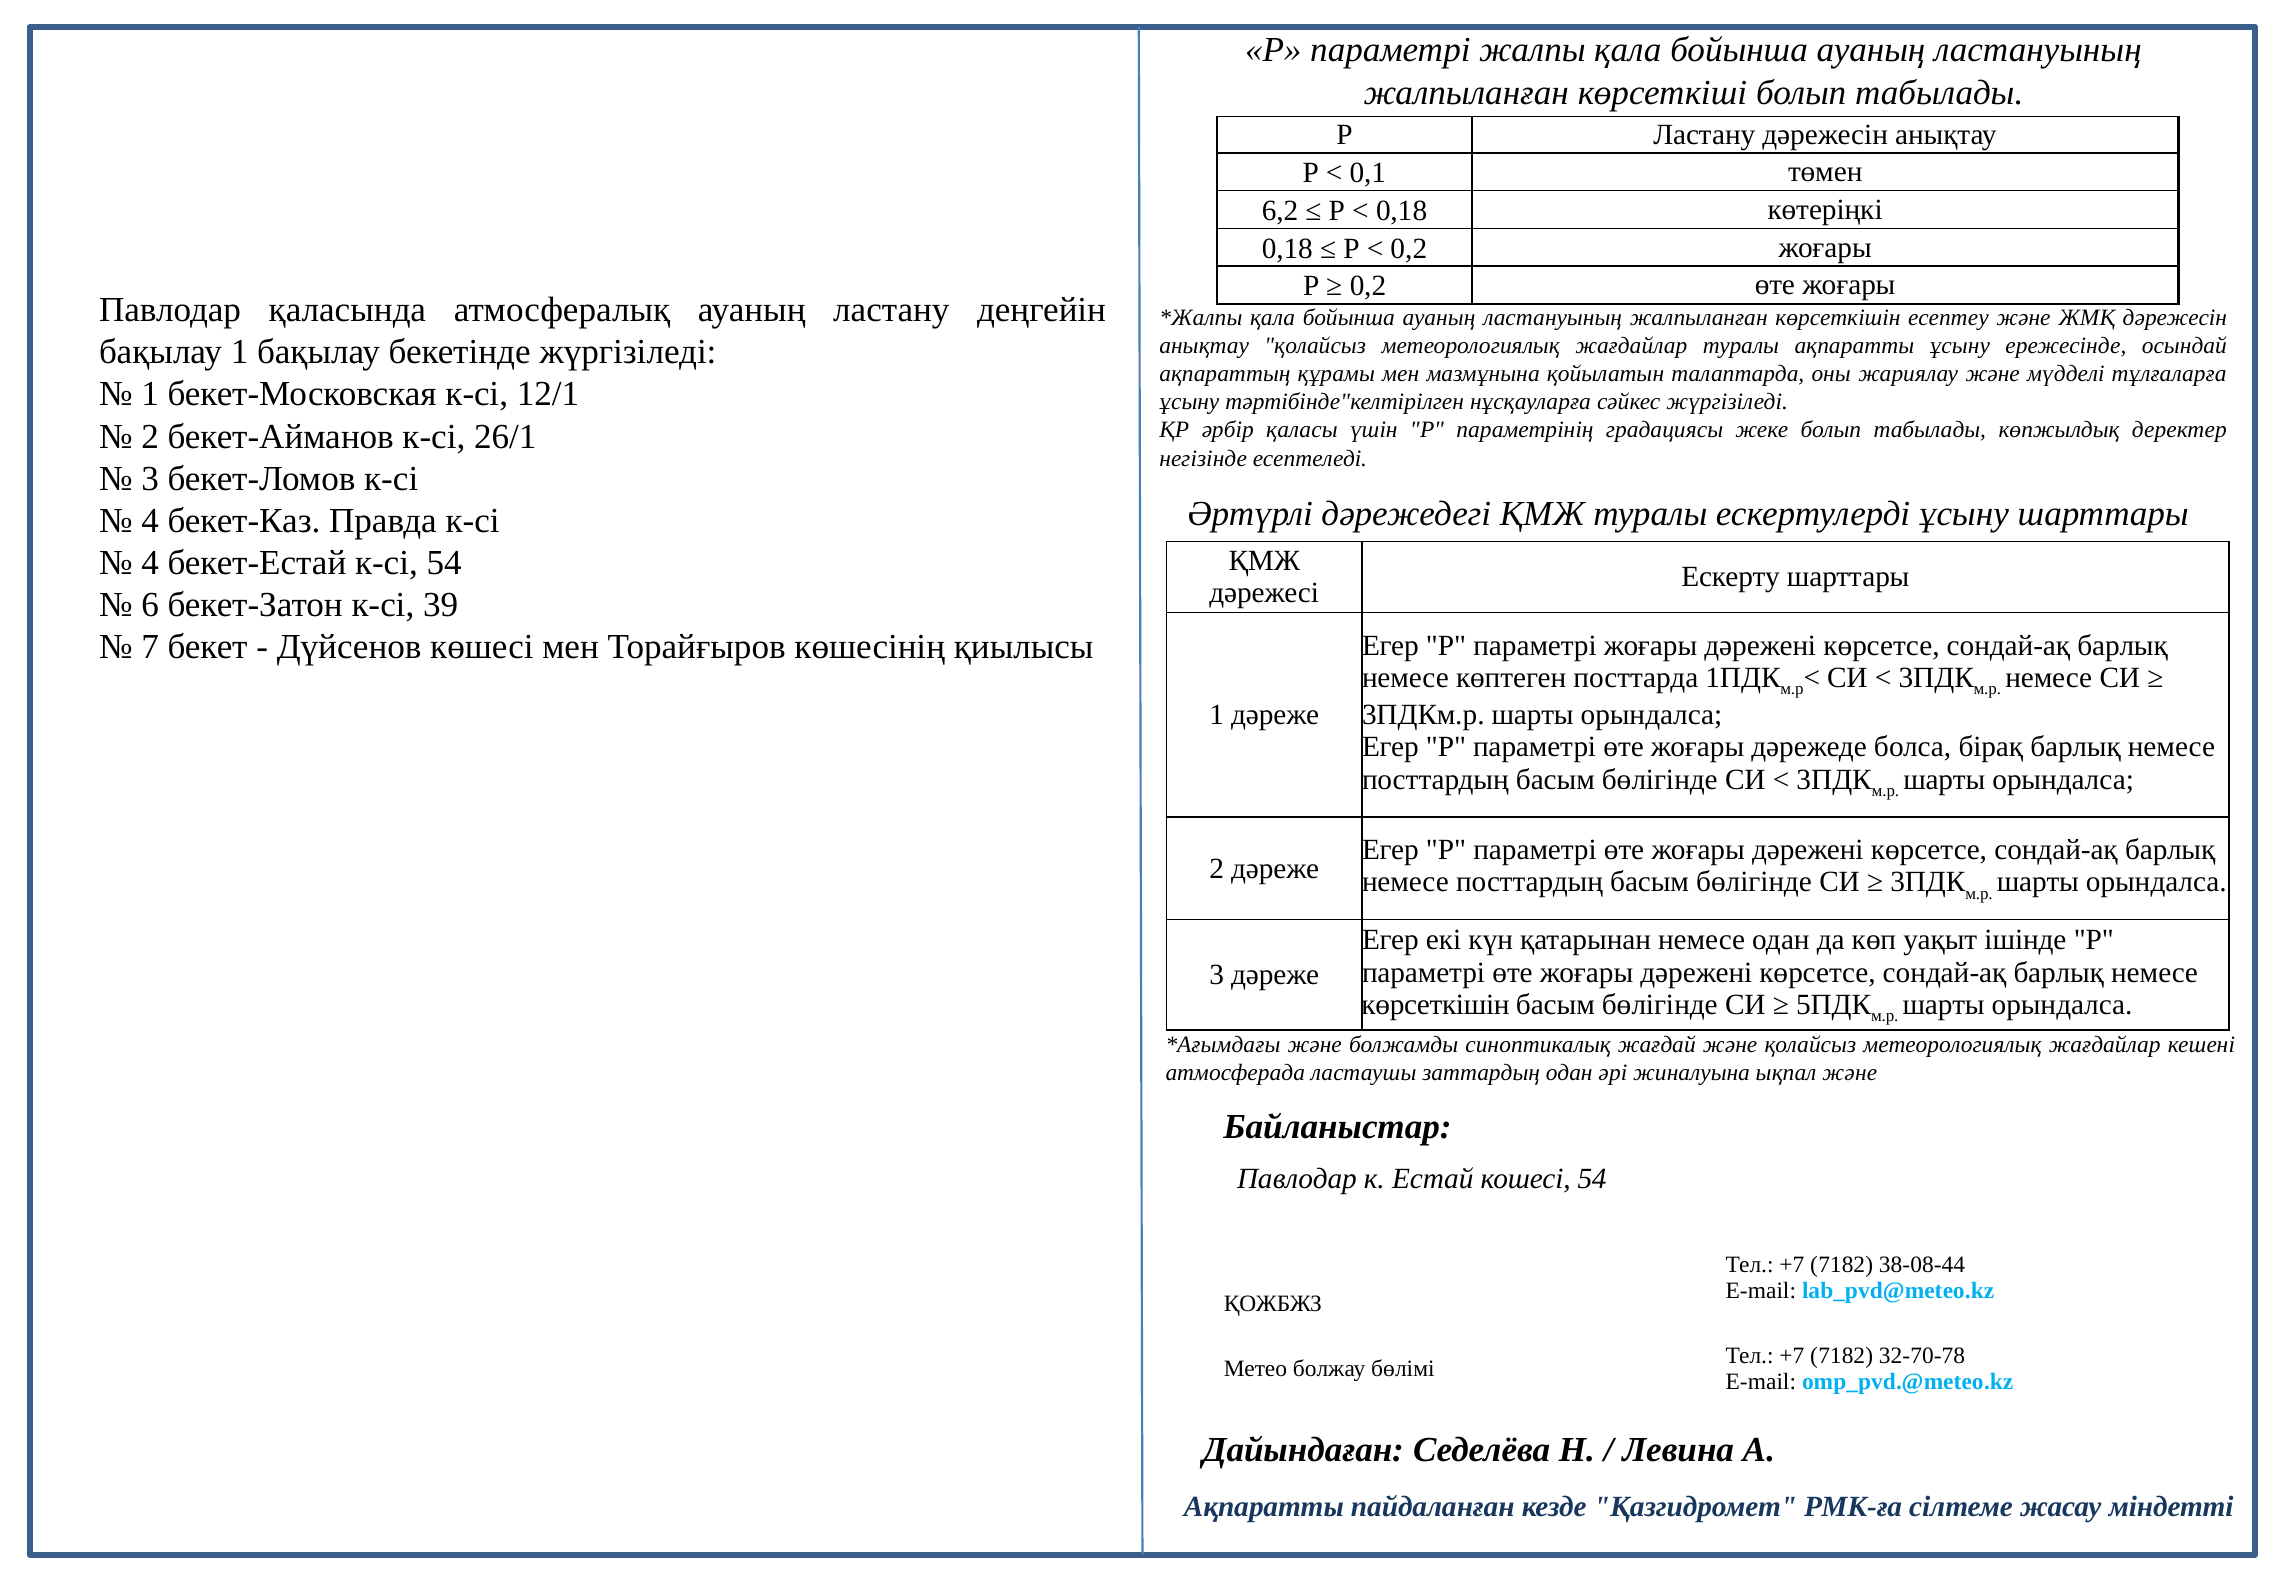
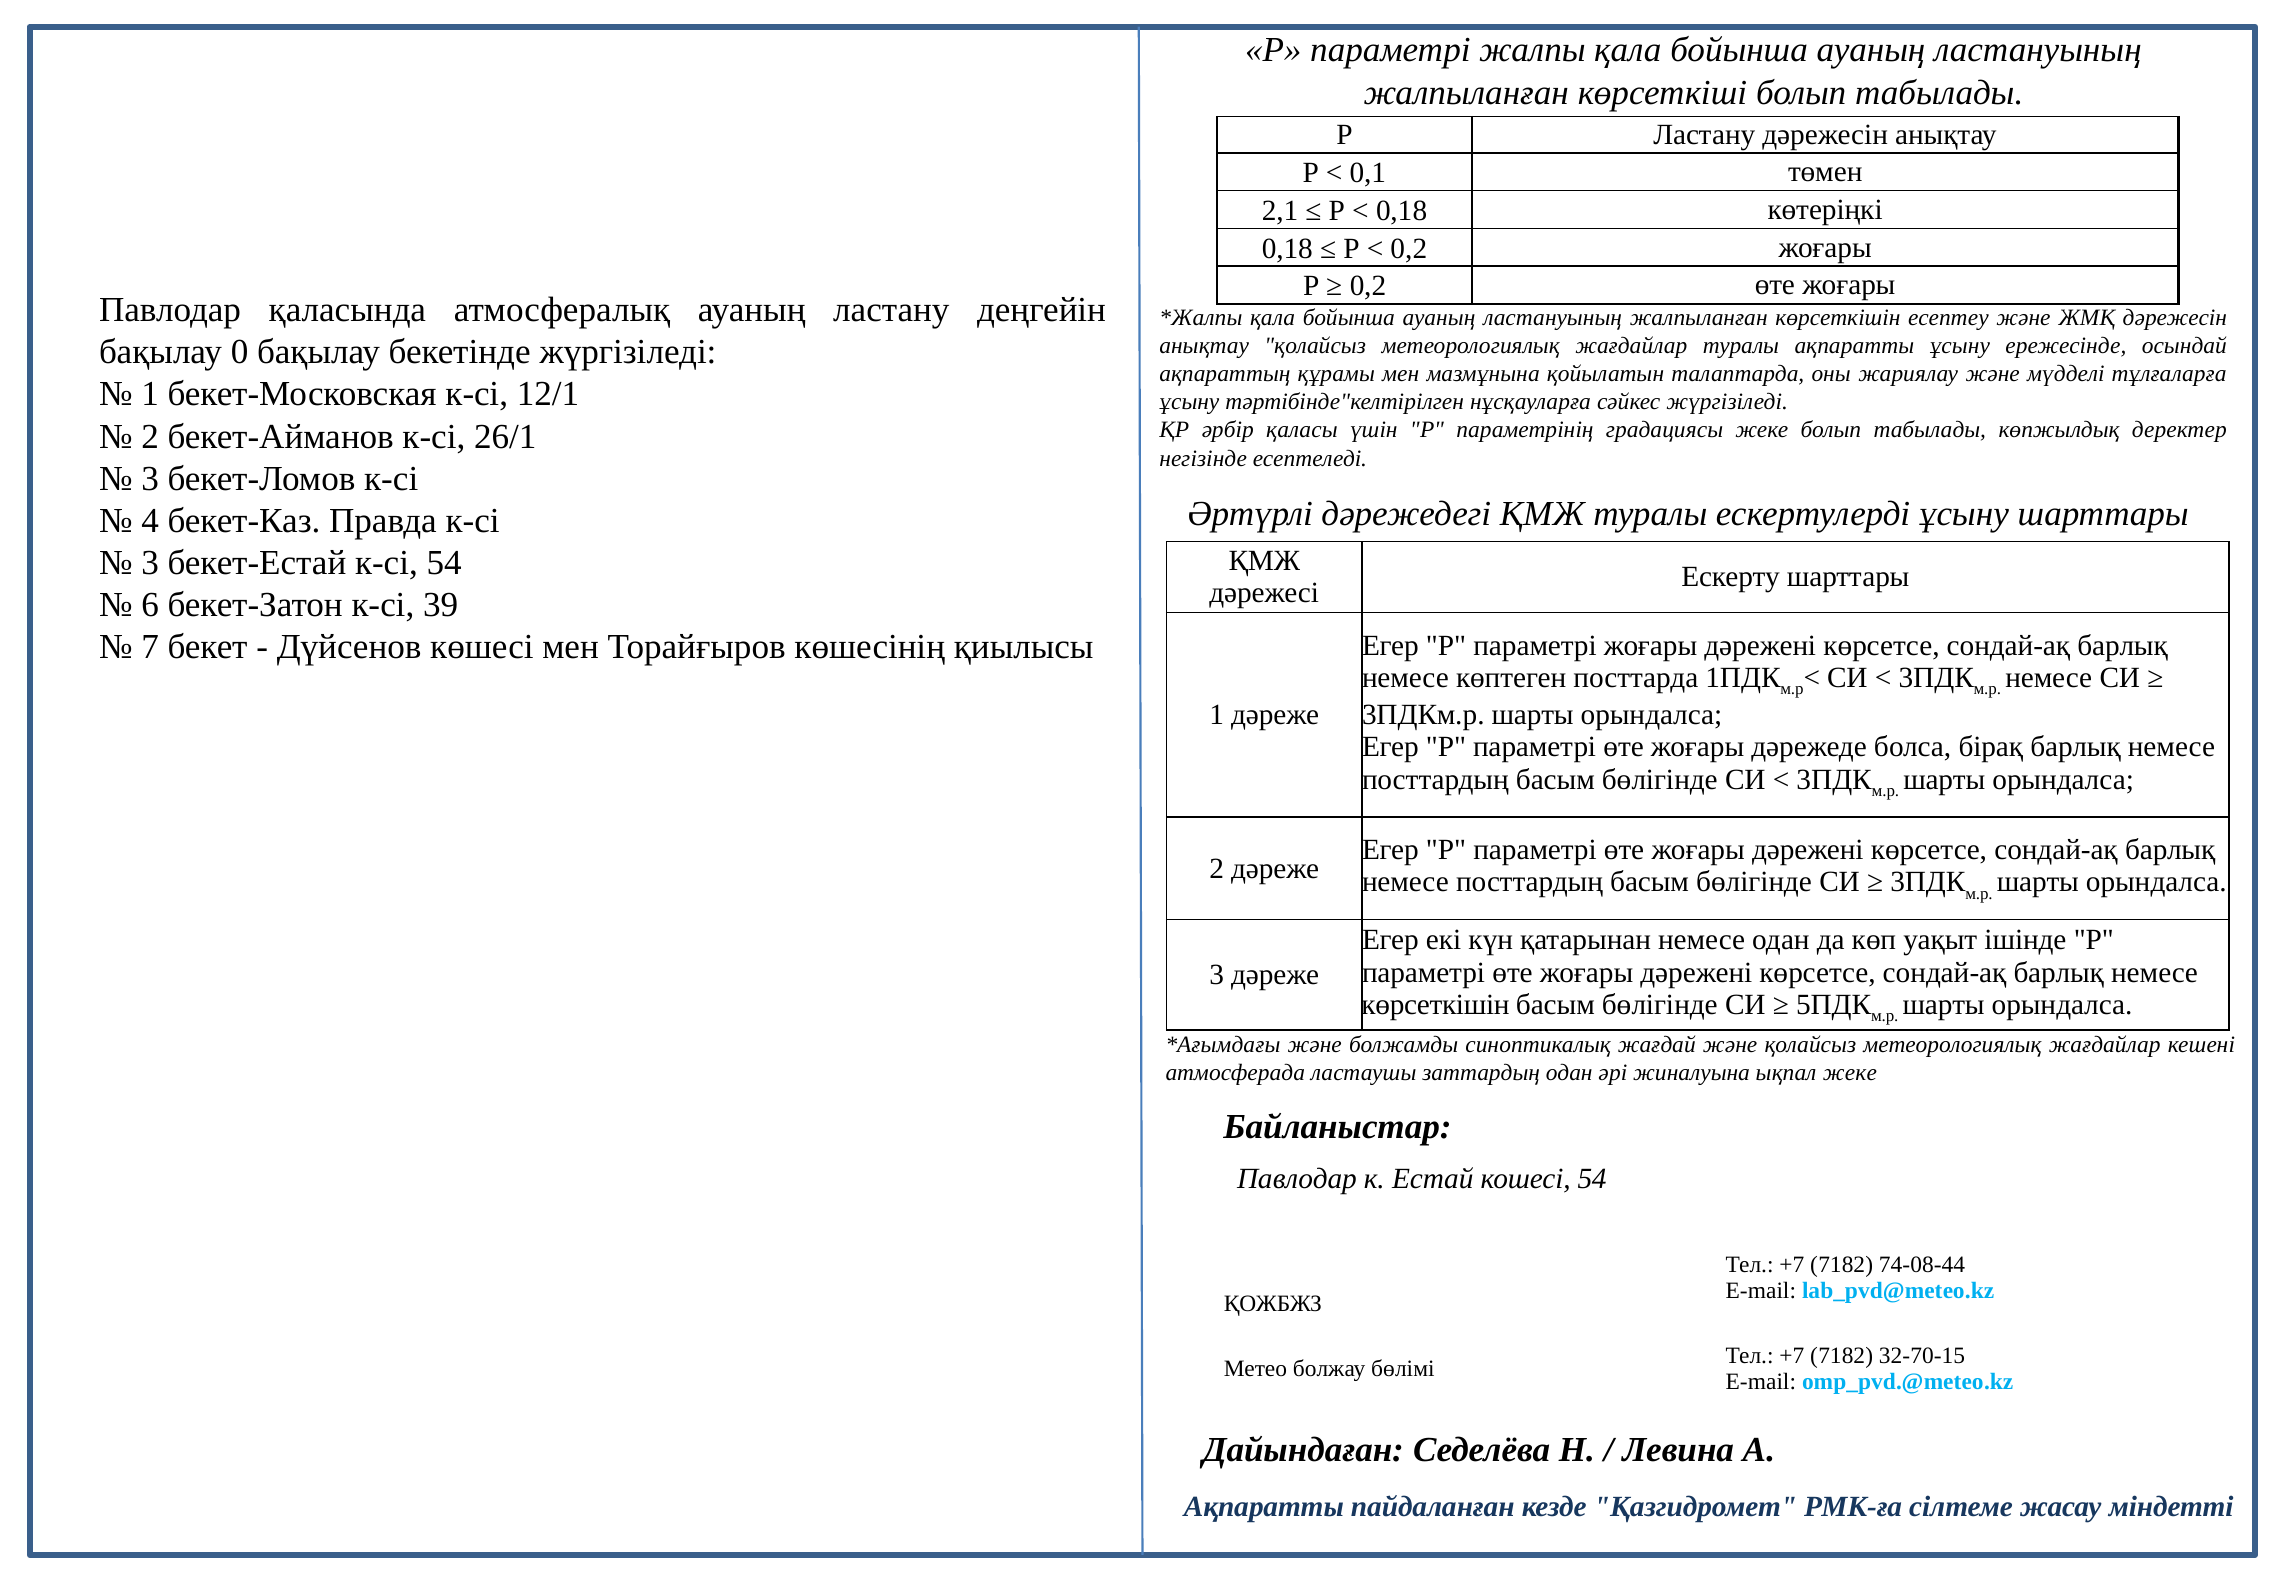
6,2: 6,2 -> 2,1 (1280, 211)
бақылау 1: 1 -> 0 (240, 352)
4: 4 -> 3 (150, 563)
ықпал және: және -> жеке (1850, 1073)
38-08-44: 38-08-44 -> 74-08-44 (1922, 1265)
32-70-78: 32-70-78 -> 32-70-15 (1922, 1356)
